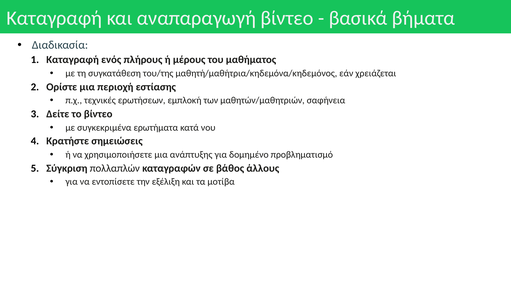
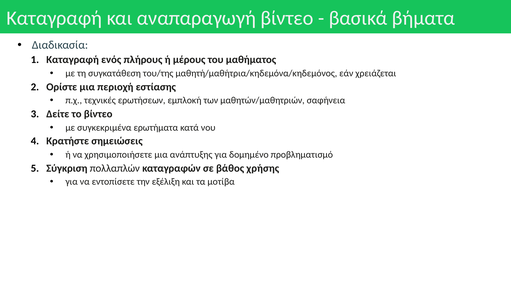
άλλους: άλλους -> χρήσης (263, 168)
